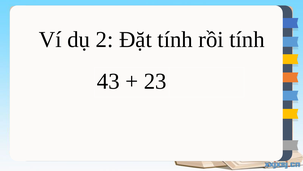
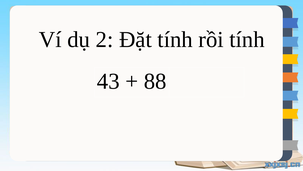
23: 23 -> 88 (155, 81)
